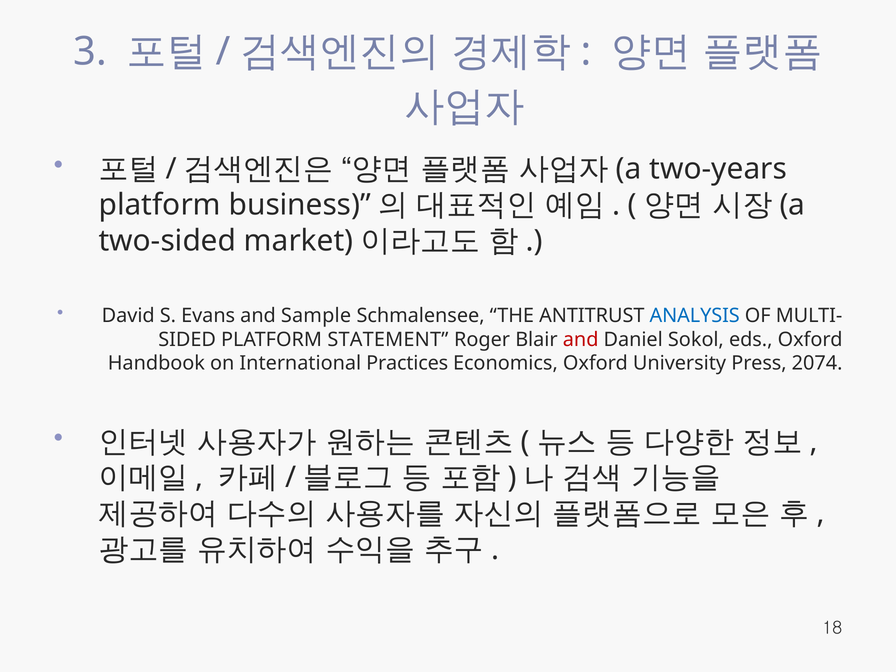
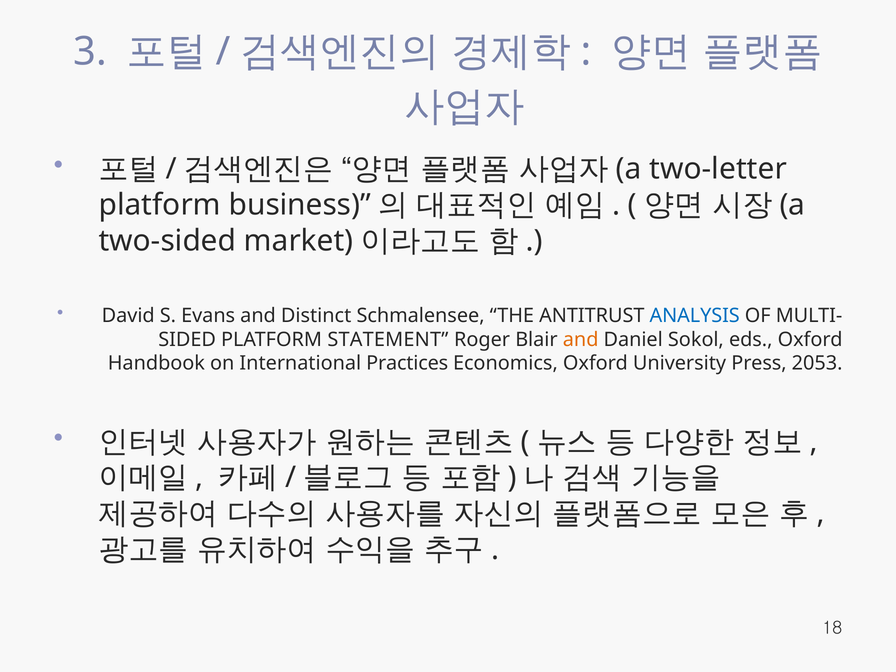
two-years: two-years -> two-letter (718, 169)
Sample: Sample -> Distinct (316, 316)
and colour: red -> orange (581, 340)
2074: 2074 -> 2053 (817, 363)
